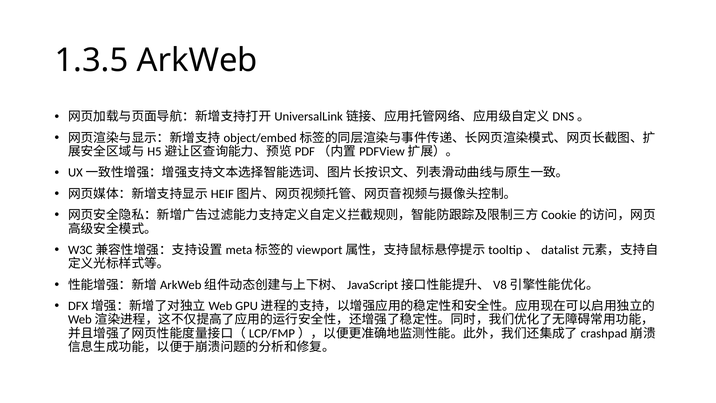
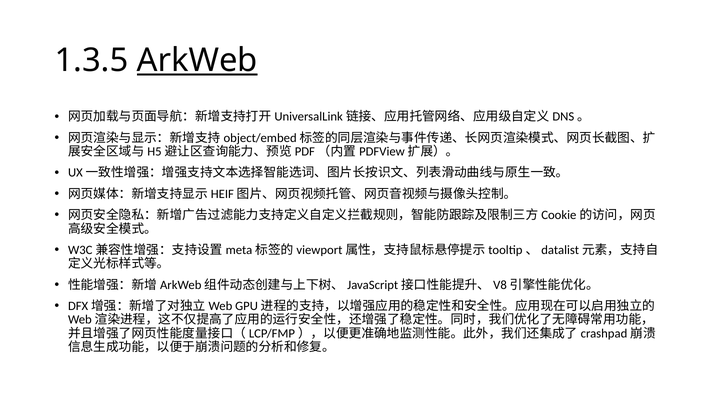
ArkWeb underline: none -> present (197, 60)
